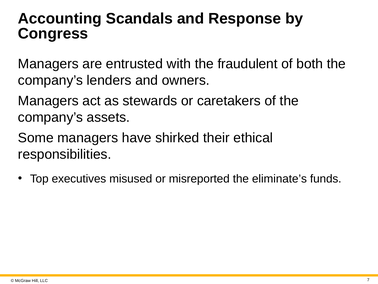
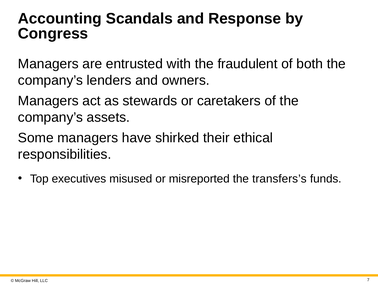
eliminate’s: eliminate’s -> transfers’s (279, 178)
